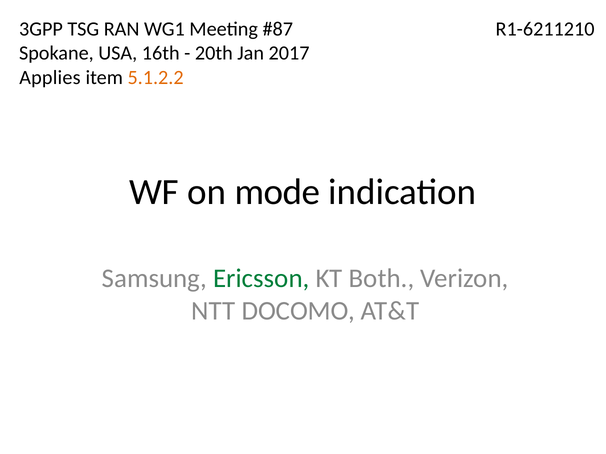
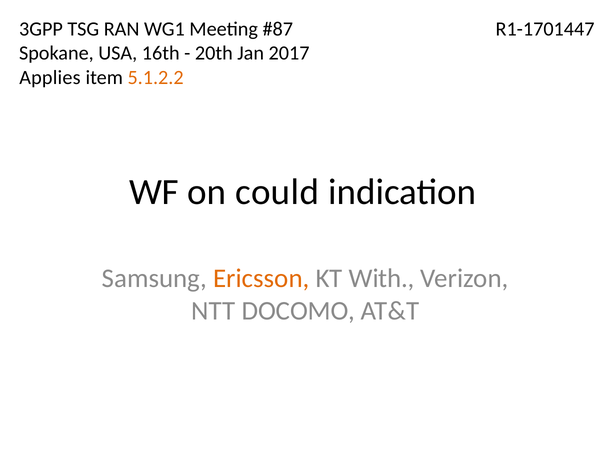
R1-6211210: R1-6211210 -> R1-1701447 (545, 29)
mode: mode -> could (277, 192)
Ericsson colour: green -> orange (261, 279)
Both: Both -> With (382, 279)
